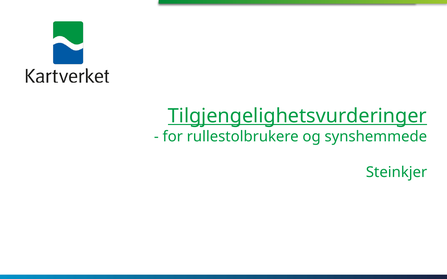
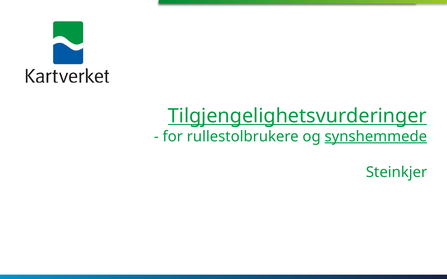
synshemmede underline: none -> present (376, 137)
